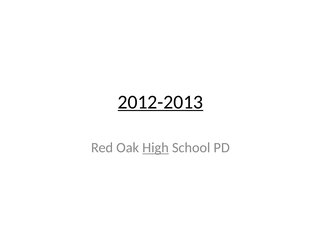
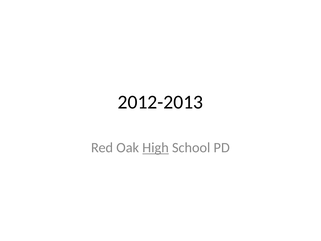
2012-2013 underline: present -> none (160, 102)
